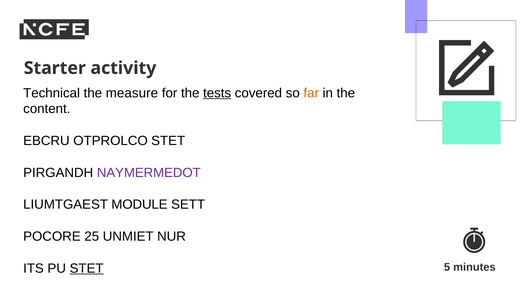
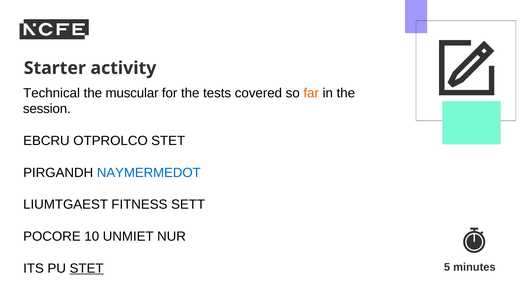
measure: measure -> muscular (132, 93)
tests underline: present -> none (217, 93)
content: content -> session (47, 109)
NAYMERMEDOT colour: purple -> blue (149, 173)
MODULE: MODULE -> FITNESS (139, 204)
25: 25 -> 10 (92, 236)
